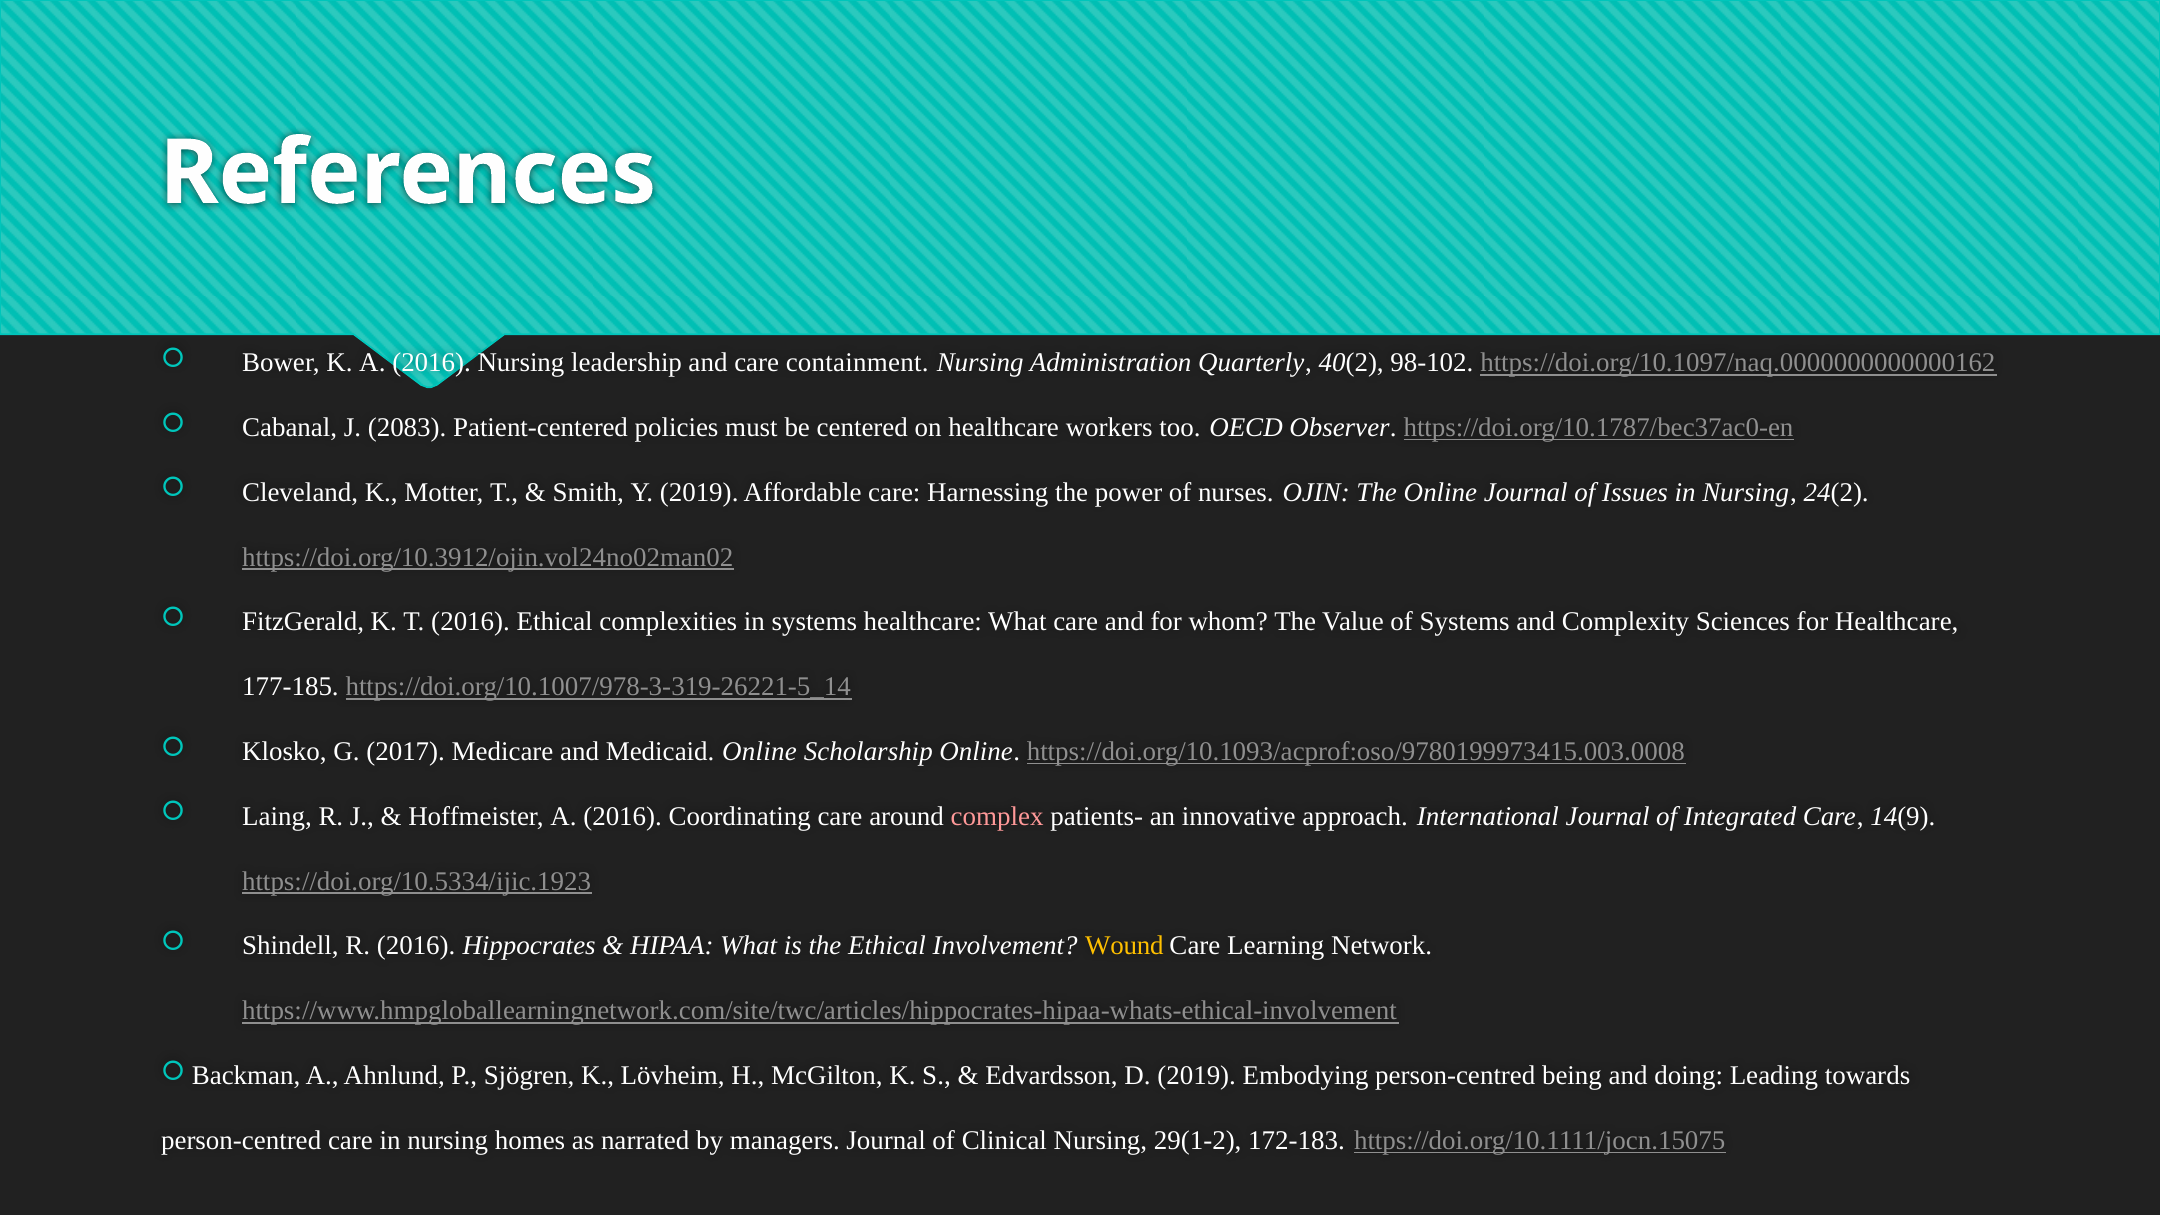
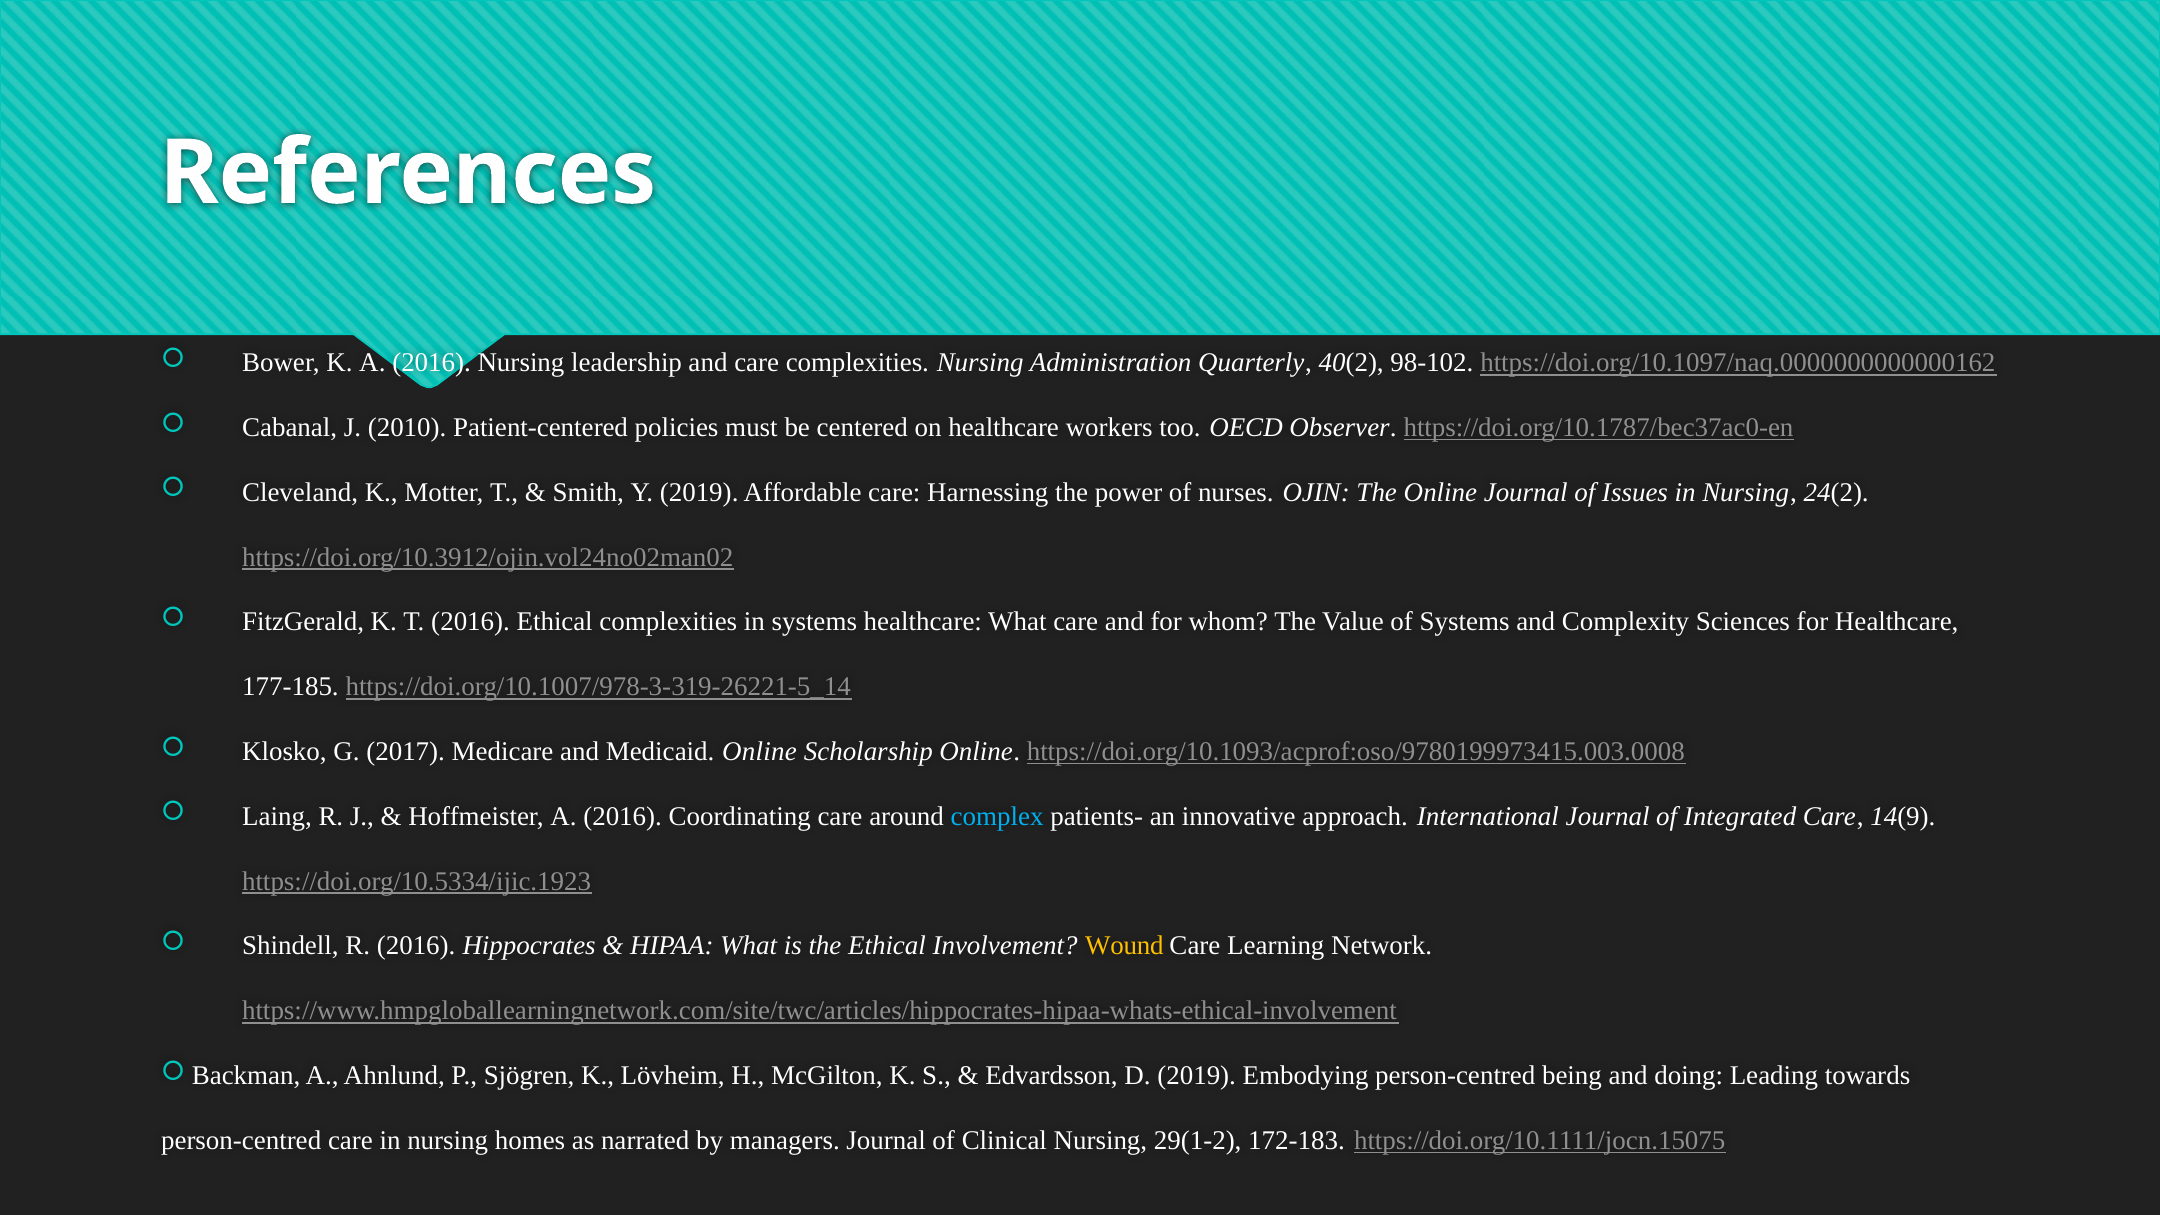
care containment: containment -> complexities (857, 363)
2083: 2083 -> 2010 (407, 428)
complex colour: pink -> light blue (997, 816)
